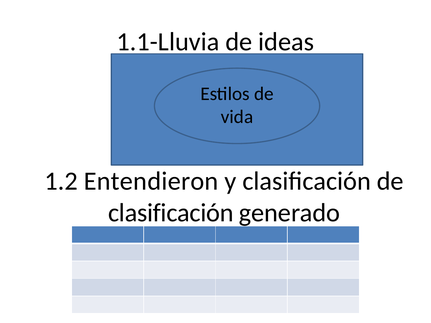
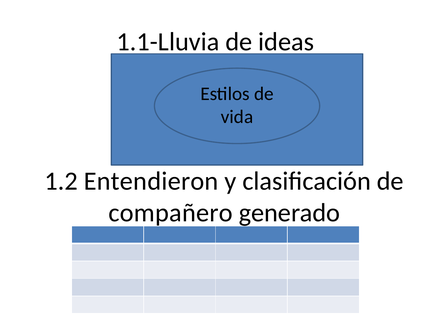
clasificación: clasificación -> compañero (171, 213)
